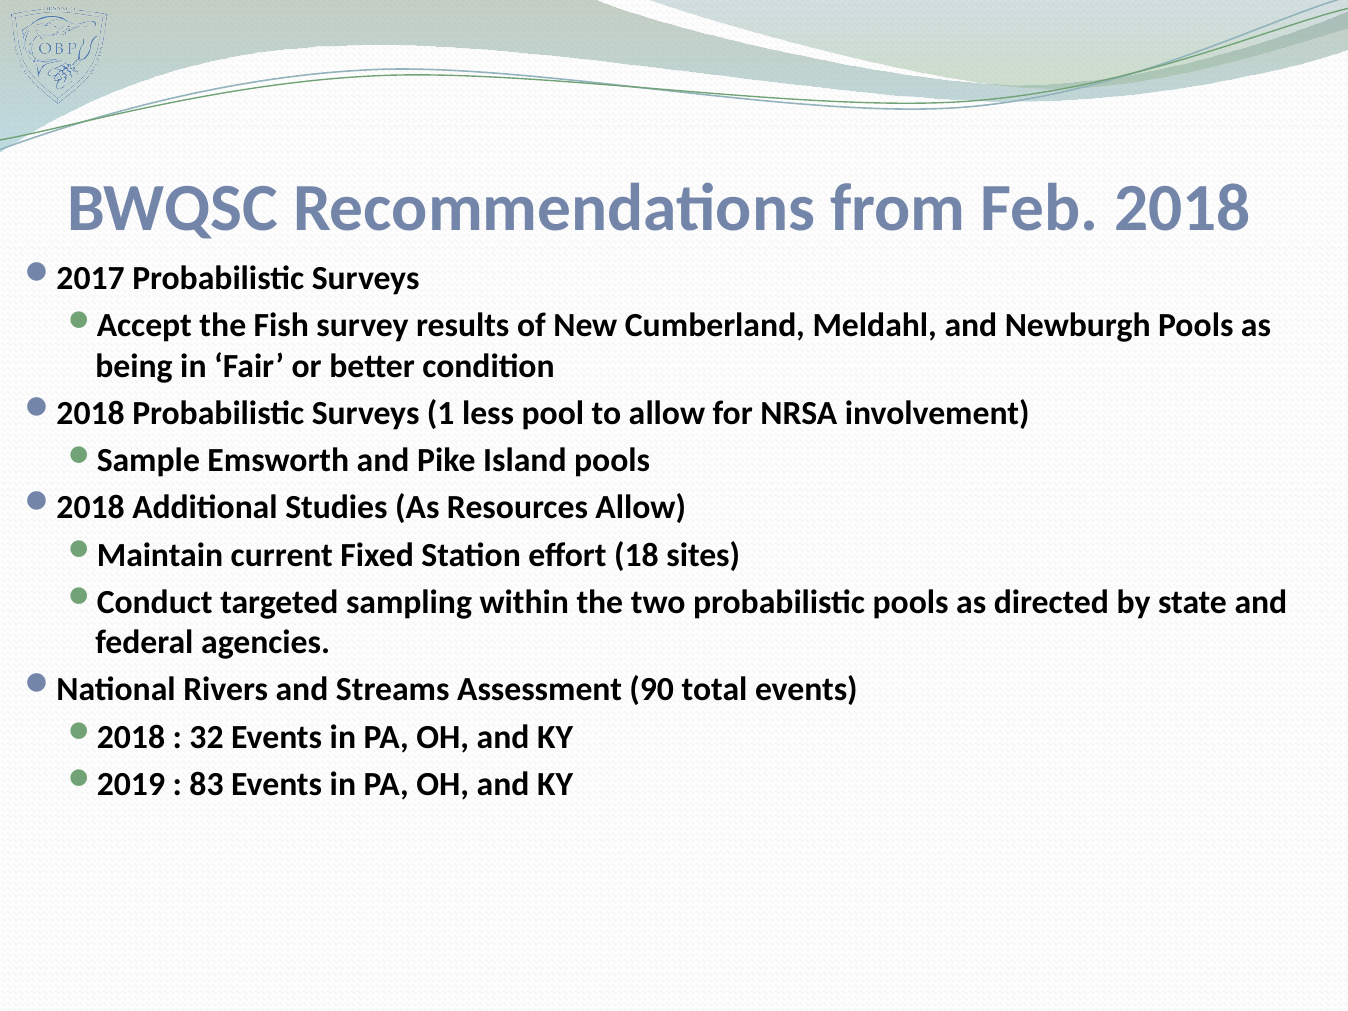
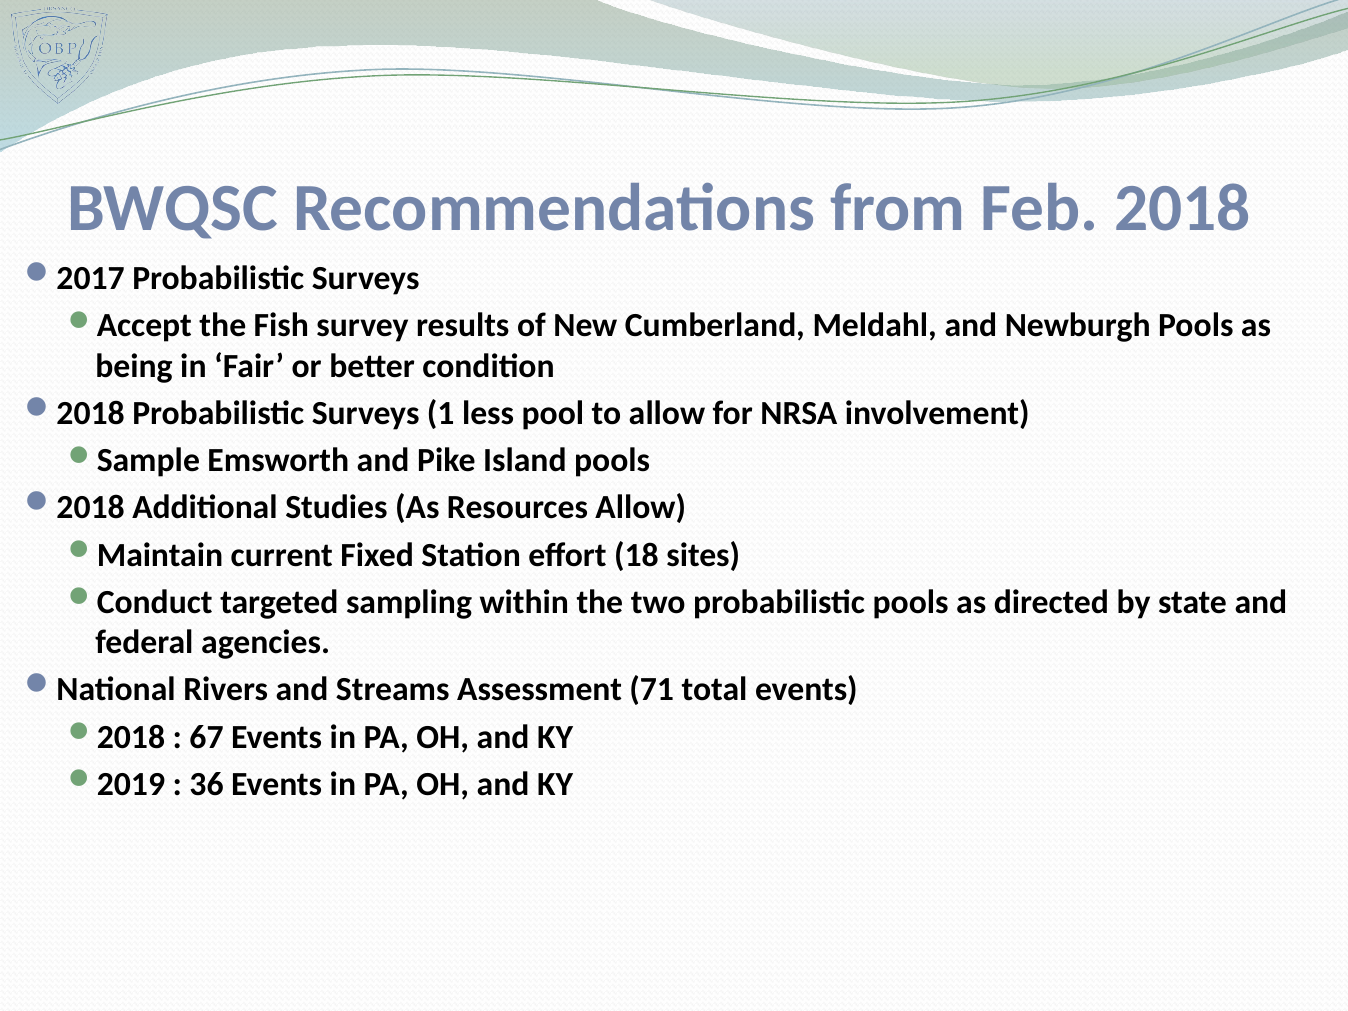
90: 90 -> 71 (652, 690)
32: 32 -> 67 (207, 737)
83: 83 -> 36 (207, 784)
